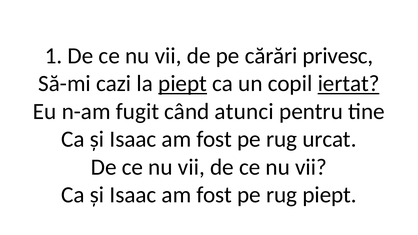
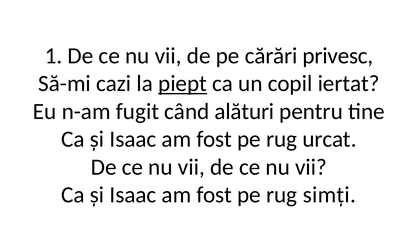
iertat underline: present -> none (349, 84)
atunci: atunci -> alături (244, 112)
rug piept: piept -> simți (329, 195)
